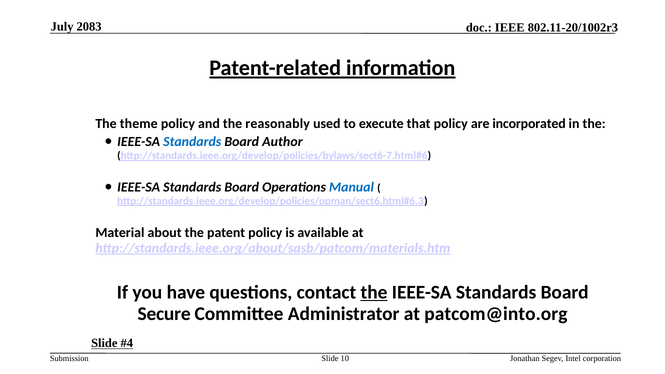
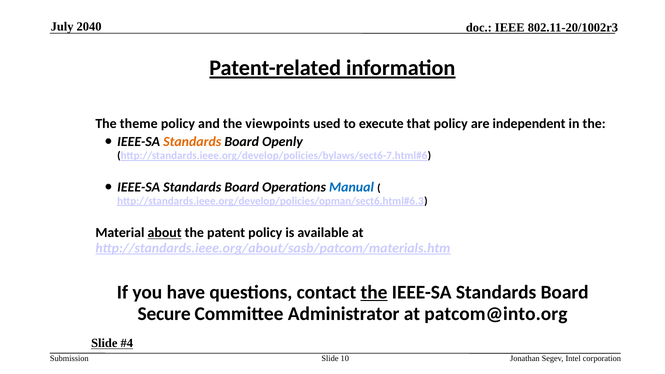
2083: 2083 -> 2040 (89, 26)
reasonably: reasonably -> viewpoints (278, 124)
incorporated: incorporated -> independent (529, 124)
Standards colour: blue -> orange (192, 142)
Author: Author -> Openly (282, 142)
about underline: none -> present (165, 233)
